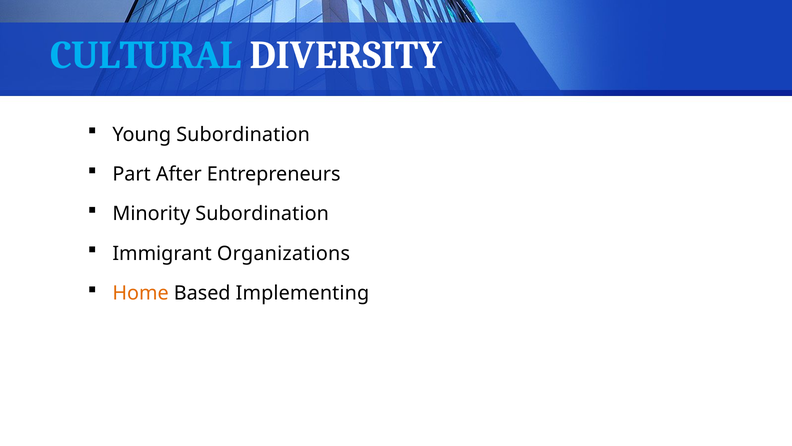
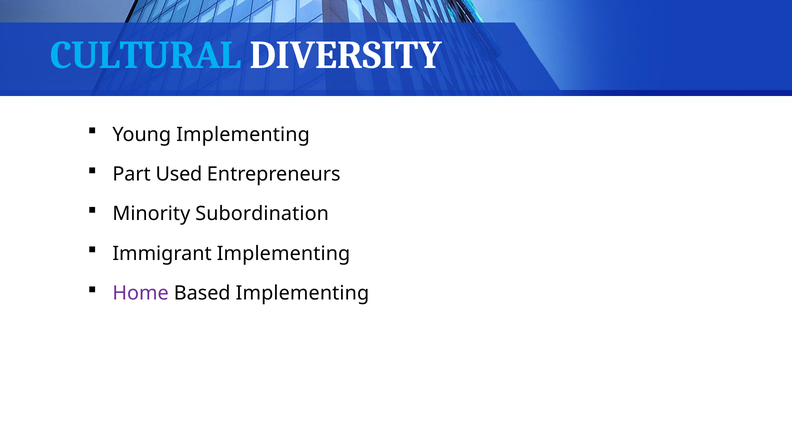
Young Subordination: Subordination -> Implementing (243, 134)
After: After -> Used (179, 174)
Immigrant Organizations: Organizations -> Implementing (284, 253)
Home colour: orange -> purple (141, 293)
